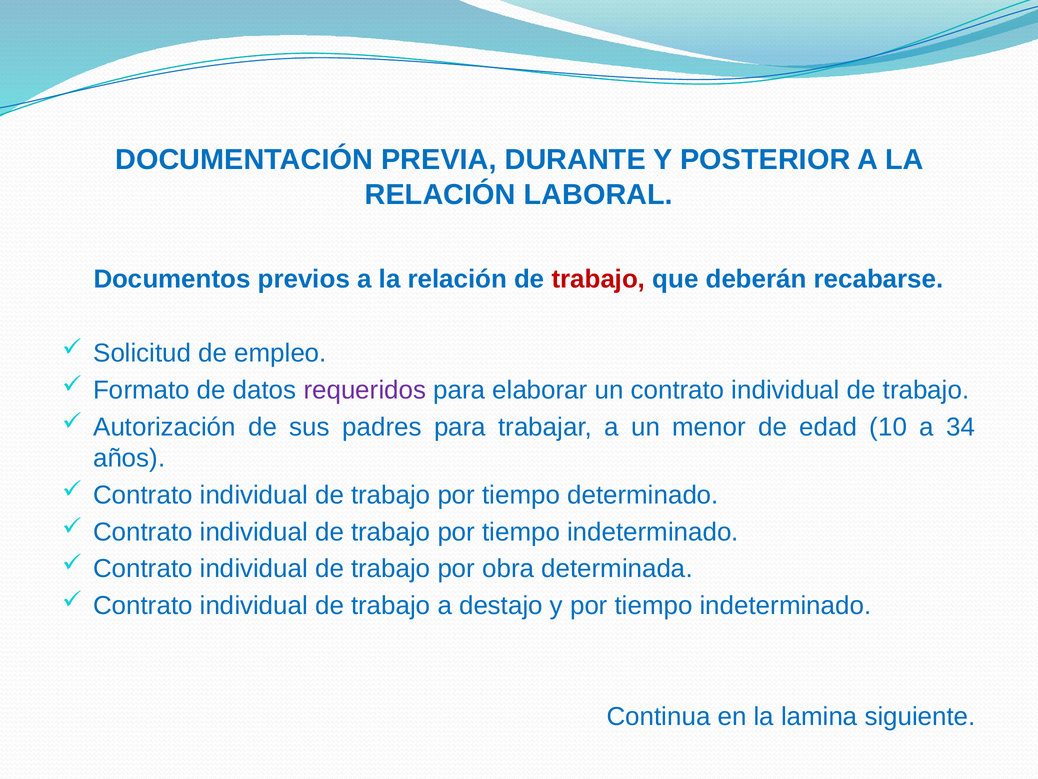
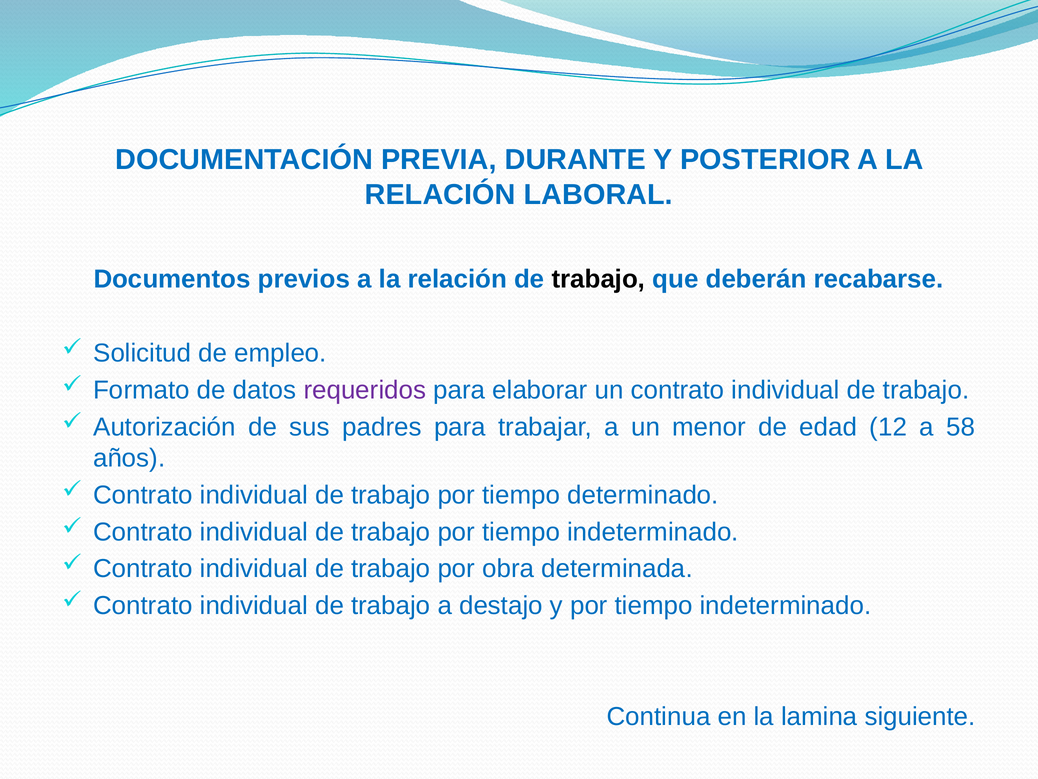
trabajo colour: red -> black (598, 279)
10: 10 -> 12 (888, 427)
34: 34 -> 58 (961, 427)
